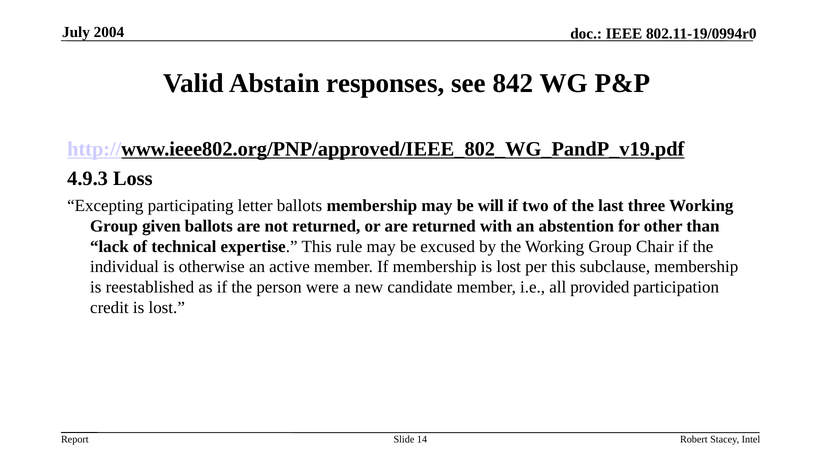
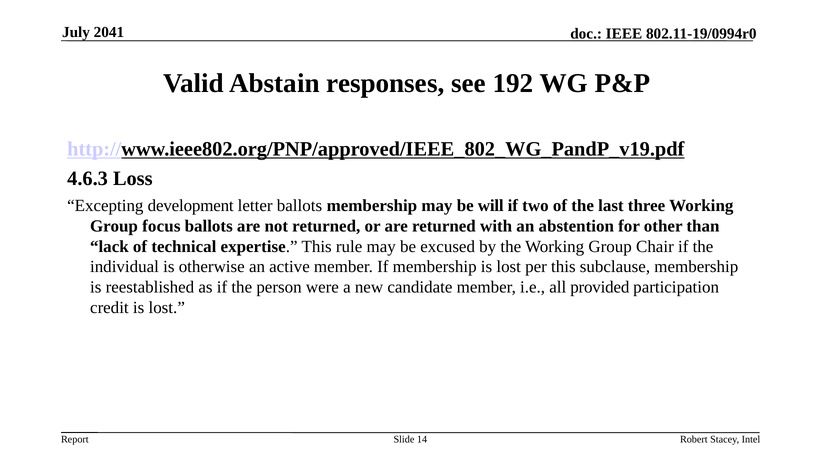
2004: 2004 -> 2041 (109, 32)
842: 842 -> 192 (513, 83)
4.9.3: 4.9.3 -> 4.6.3 (88, 178)
participating: participating -> development (191, 206)
given: given -> focus (161, 226)
